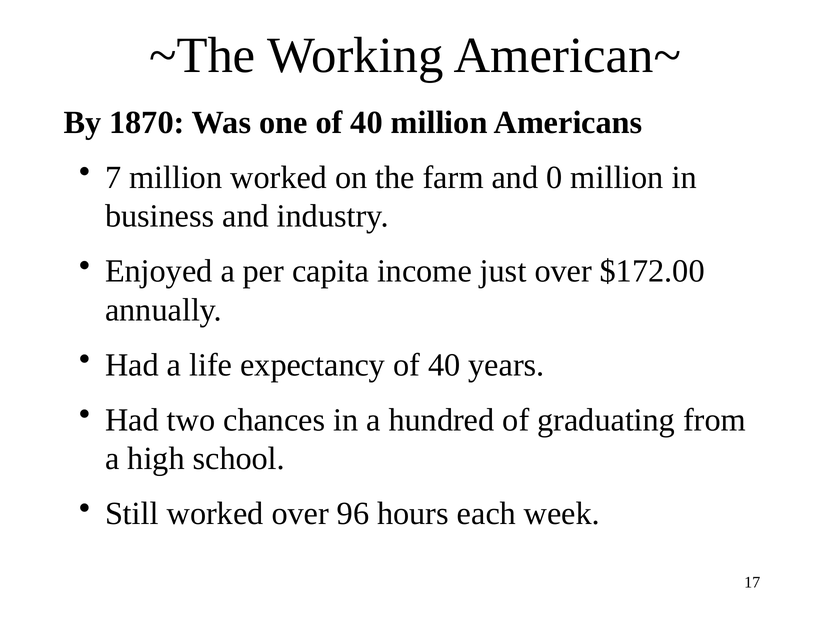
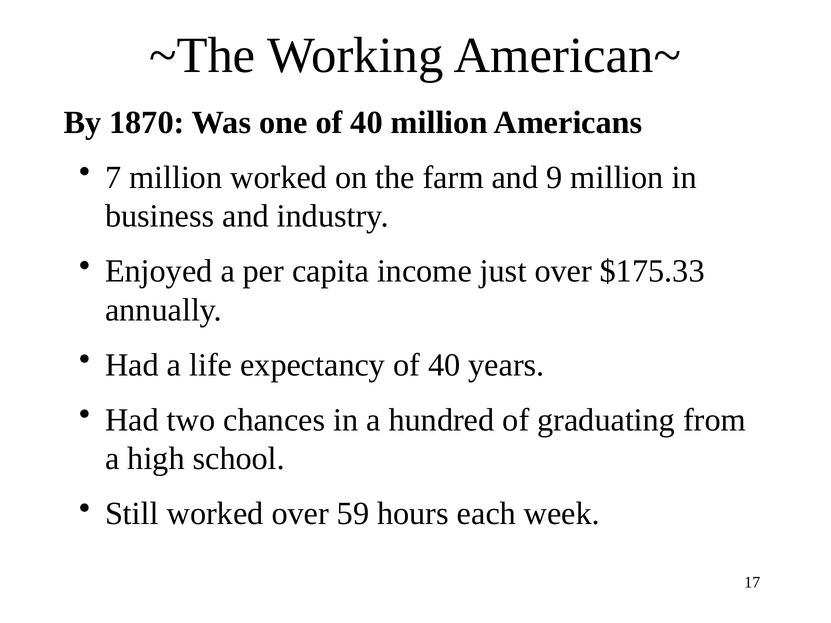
0: 0 -> 9 (554, 178)
$172.00: $172.00 -> $175.33 (652, 271)
96: 96 -> 59 (353, 514)
